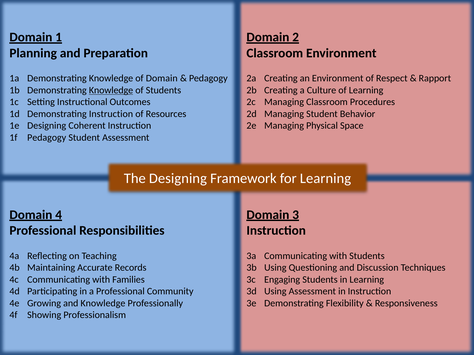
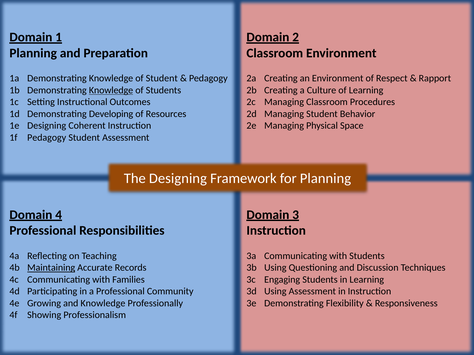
of Domain: Domain -> Student (162, 79)
Demonstrating Instruction: Instruction -> Developing (111, 114)
for Learning: Learning -> Planning (326, 179)
Maintaining underline: none -> present (51, 268)
